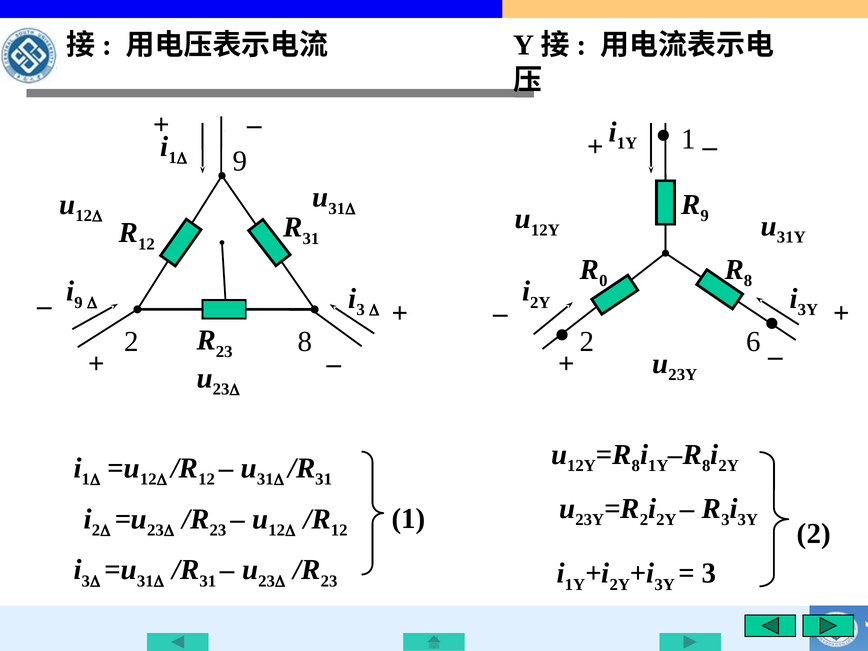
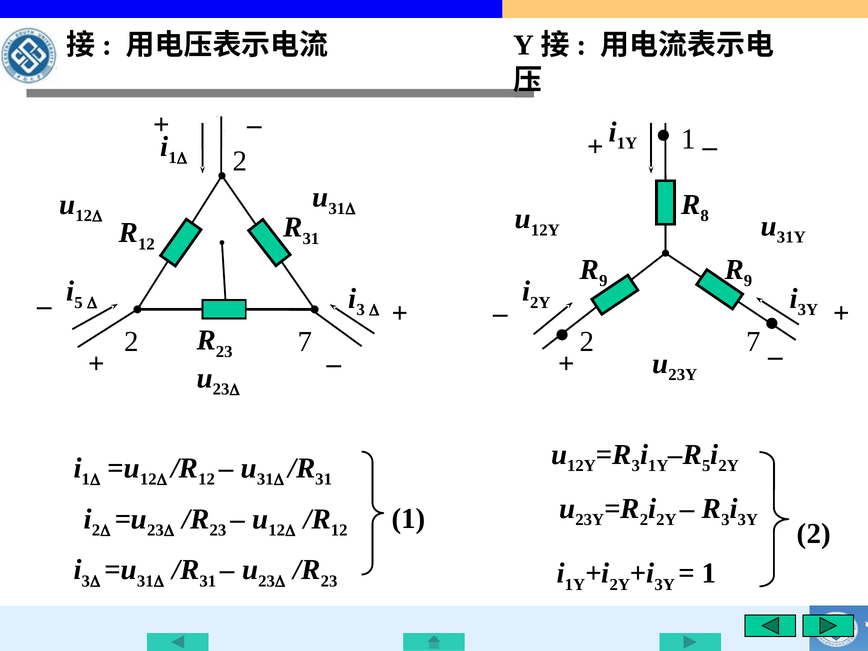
9: 9 -> 2 (240, 161)
9: 9 -> 8 (705, 216)
0: 0 -> 9 (603, 281)
8: 8 -> 9 (748, 281)
9: 9 -> 5 (79, 303)
8: 8 -> 7 (305, 342)
6: 6 -> 7 (754, 342)
8: 8 -> 3 (636, 466)
8: 8 -> 5 (706, 466)
3: 3 -> 1 (709, 573)
